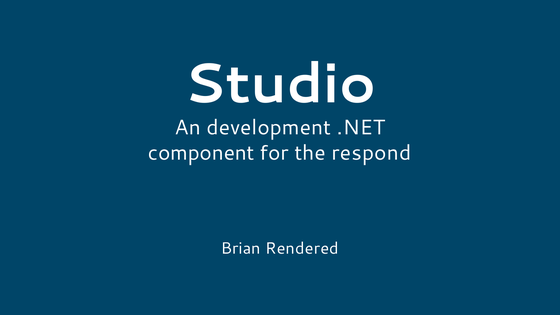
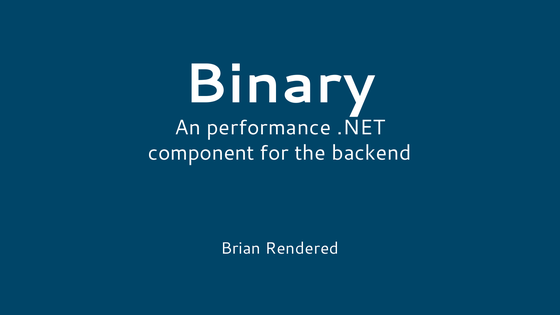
Studio: Studio -> Binary (280, 84)
development: development -> performance (269, 128)
respond: respond -> backend (371, 153)
